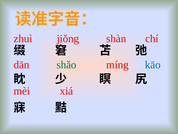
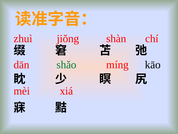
kāo colour: blue -> black (153, 65)
